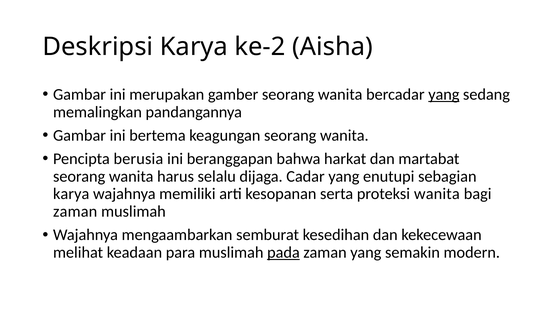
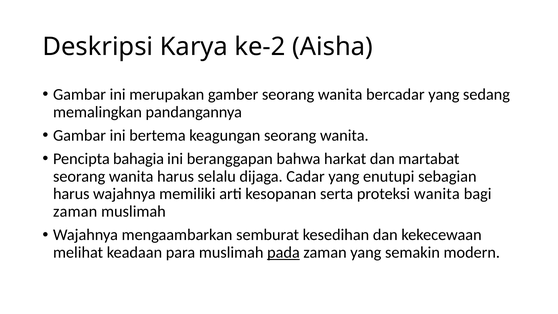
yang underline: present -> none (444, 94)
berusia: berusia -> bahagia (139, 159)
karya: karya -> harus (71, 194)
